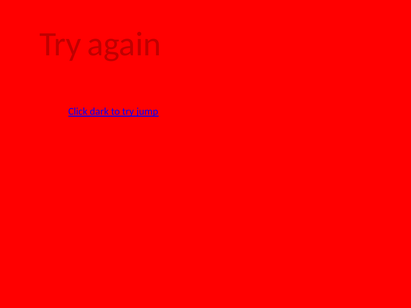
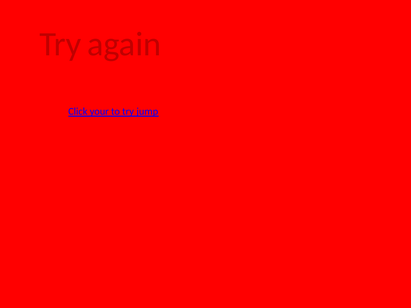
dark: dark -> your (99, 112)
